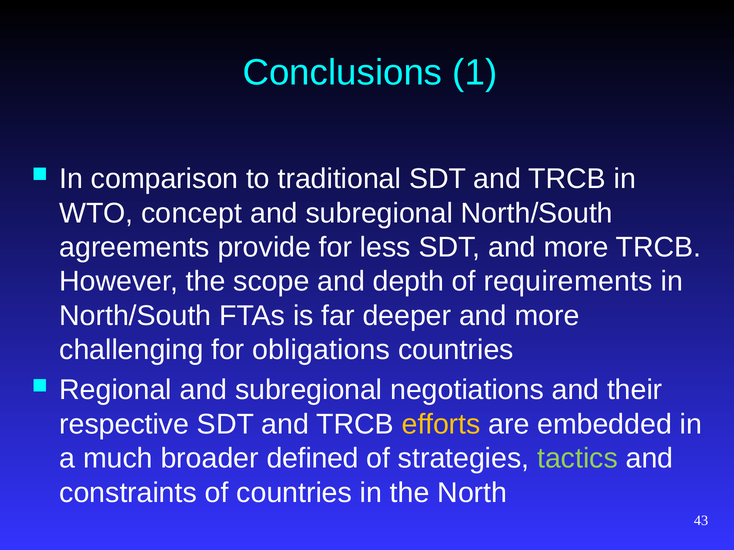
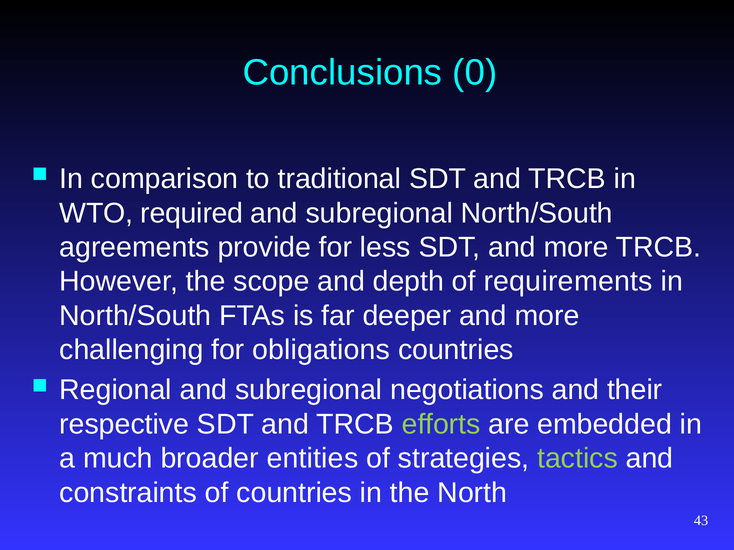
1: 1 -> 0 (475, 73)
concept: concept -> required (192, 213)
efforts colour: yellow -> light green (441, 425)
defined: defined -> entities (312, 459)
